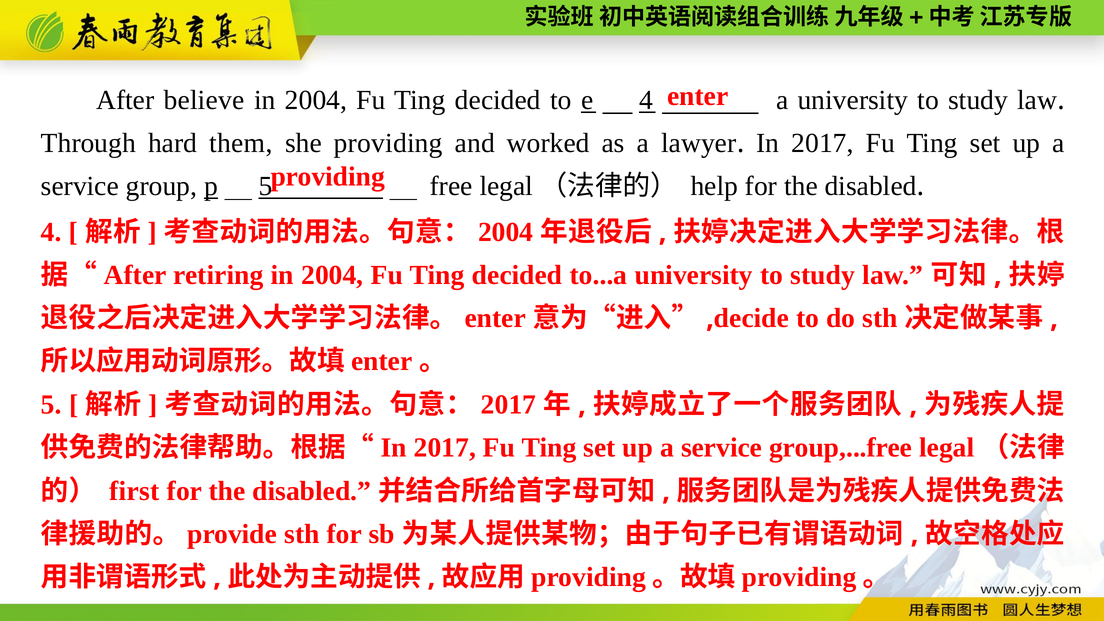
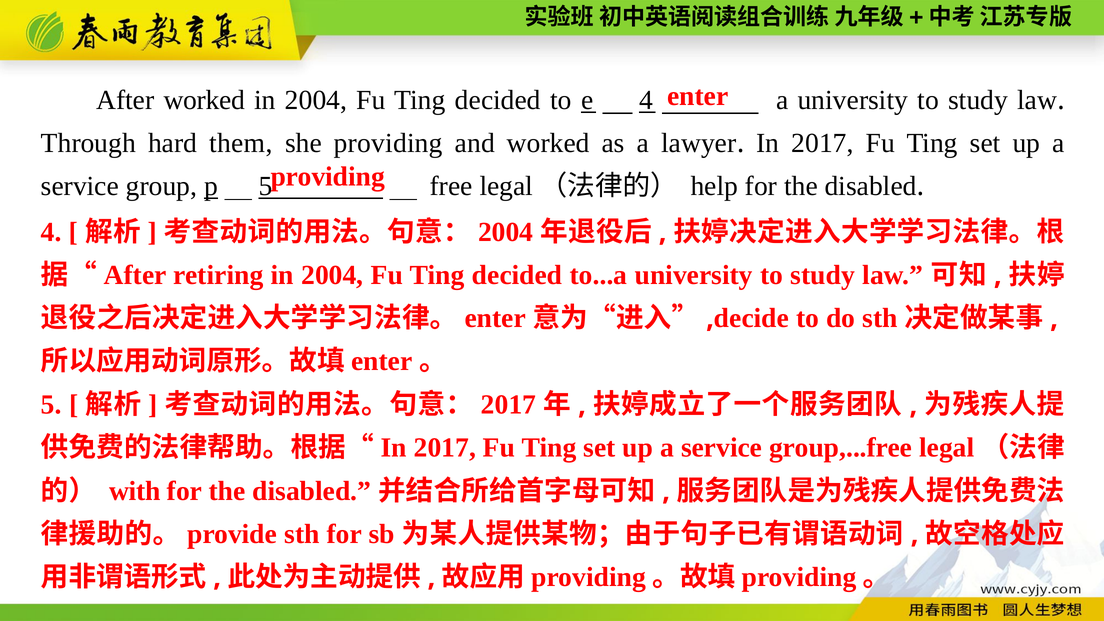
After believe: believe -> worked (204, 100)
first: first -> with (135, 491)
